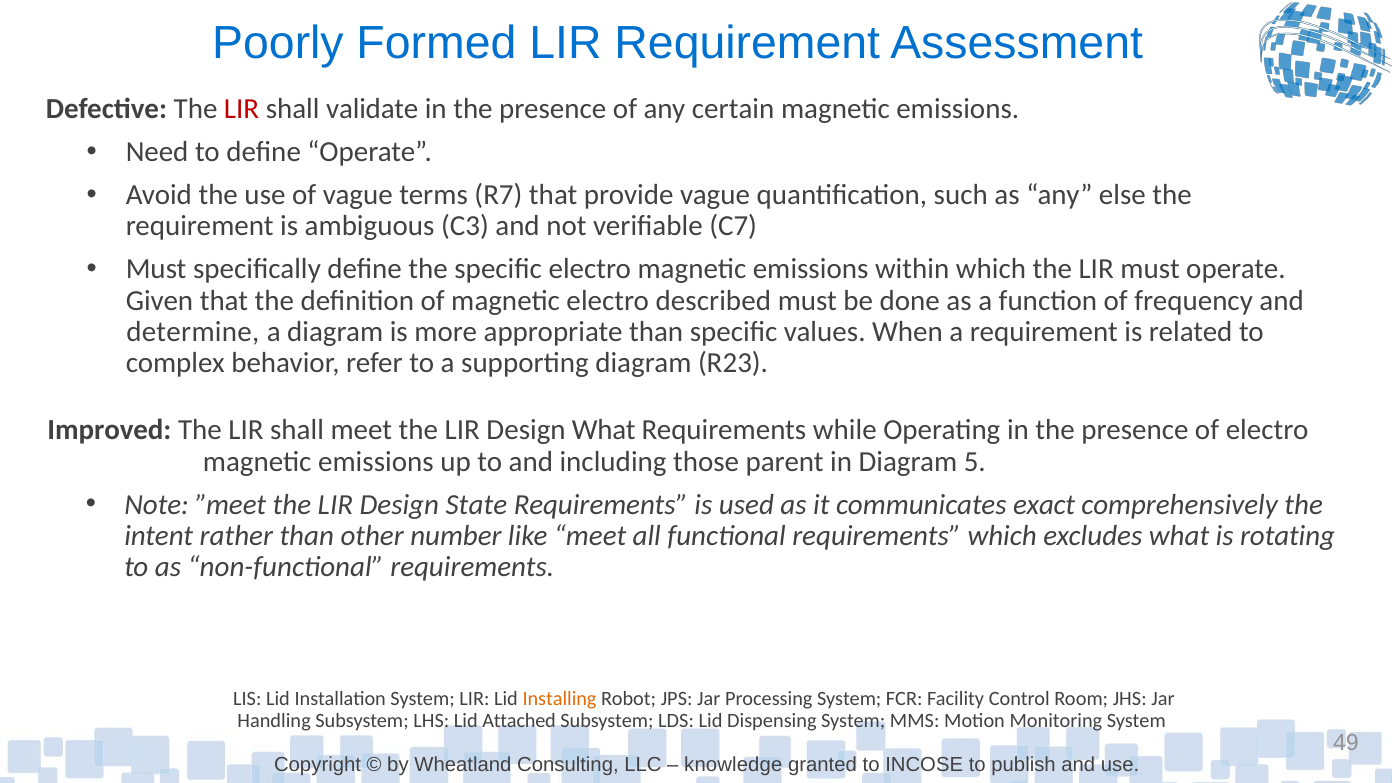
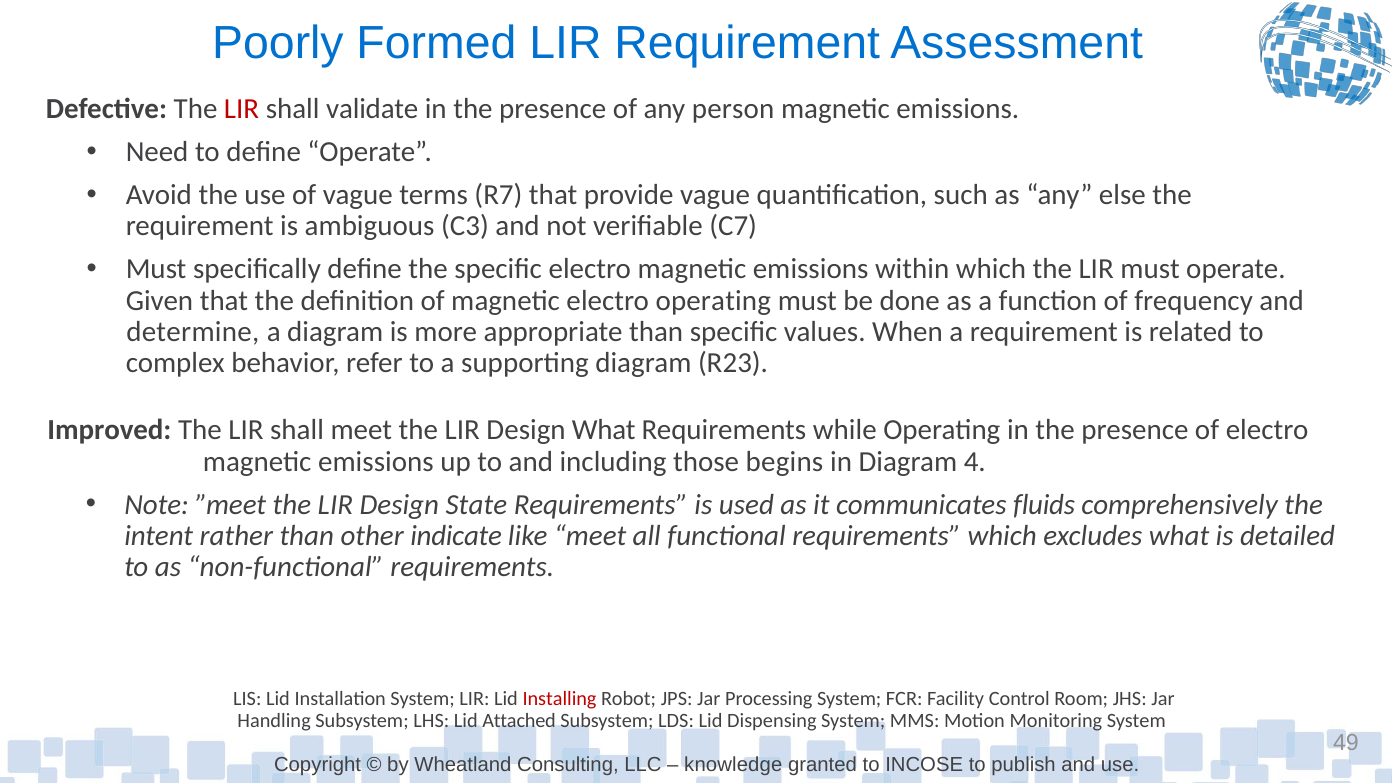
certain: certain -> person (733, 109)
electro described: described -> operating (713, 300)
parent: parent -> begins (785, 461)
5: 5 -> 4 (975, 461)
exact: exact -> fluids (1044, 504)
number: number -> indicate (456, 536)
rotating: rotating -> detailed (1288, 536)
Installing colour: orange -> red (560, 698)
